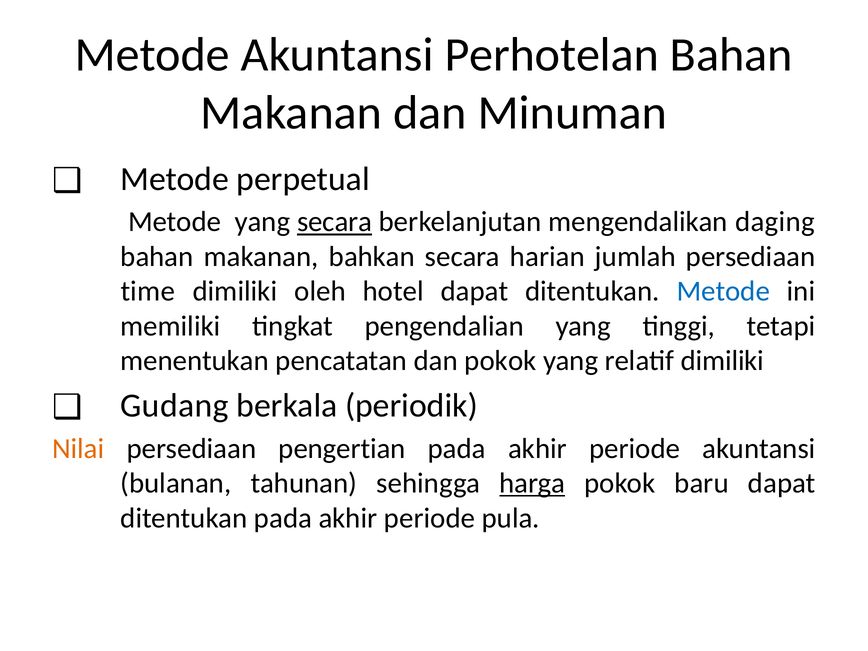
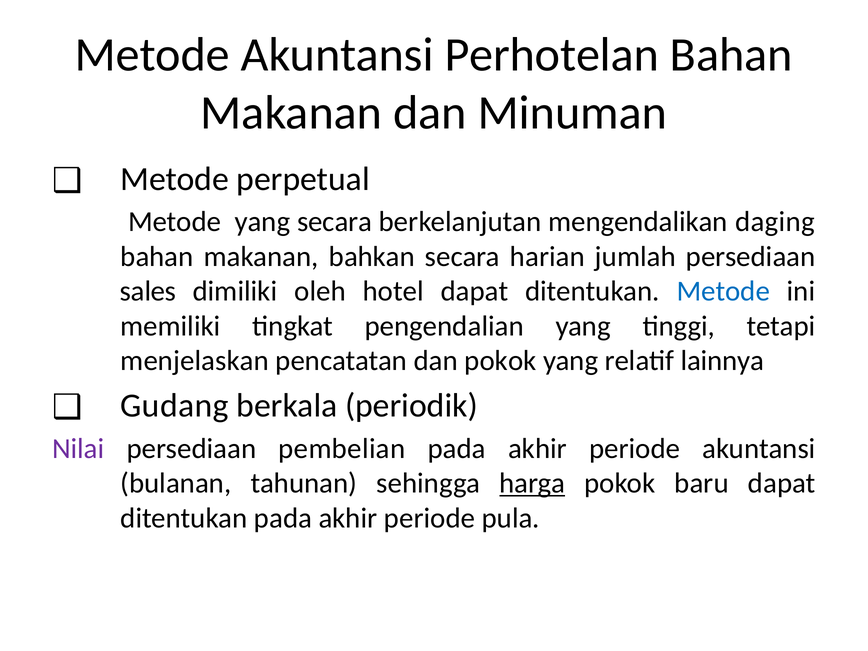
secara underline: present -> none (335, 222)
time: time -> sales (148, 291)
menentukan: menentukan -> menjelaskan (195, 361)
relatif dimiliki: dimiliki -> lainnya (722, 361)
Nilai colour: orange -> purple (78, 449)
pengertian: pengertian -> pembelian (342, 449)
